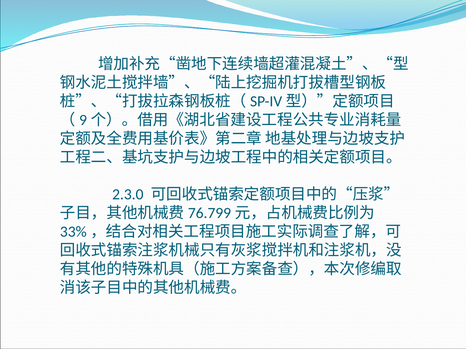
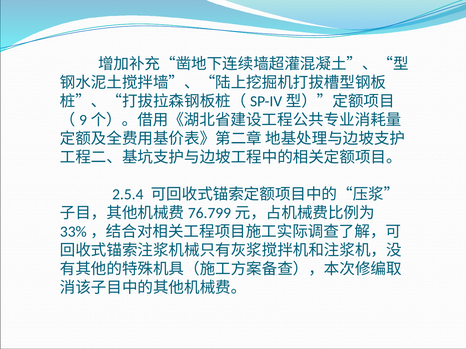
2.3.0: 2.3.0 -> 2.5.4 (128, 195)
